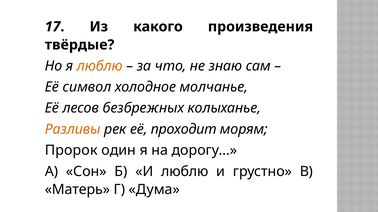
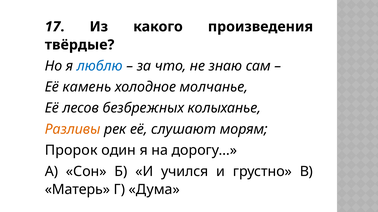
люблю colour: orange -> blue (100, 66)
символ: символ -> камень (87, 87)
проходит: проходит -> слушают (184, 130)
И люблю: люблю -> учился (185, 172)
